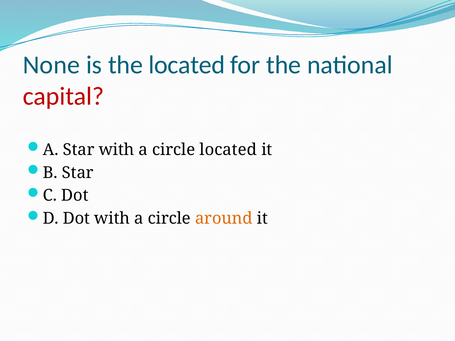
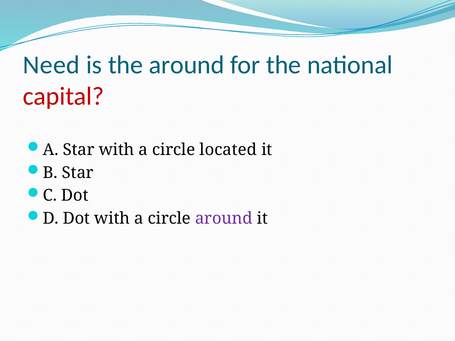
None: None -> Need (51, 65)
the located: located -> around (187, 65)
around colour: orange -> purple (224, 219)
